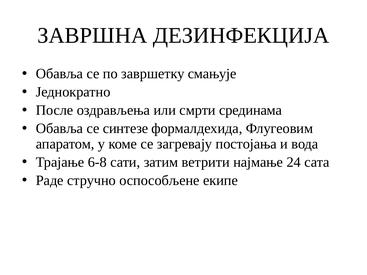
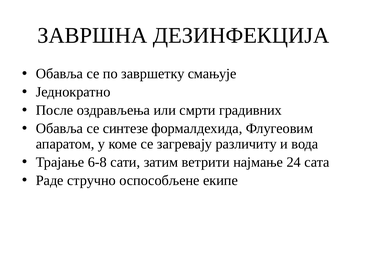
срединама: срединама -> градивних (250, 110)
постојања: постојања -> различиту (246, 144)
